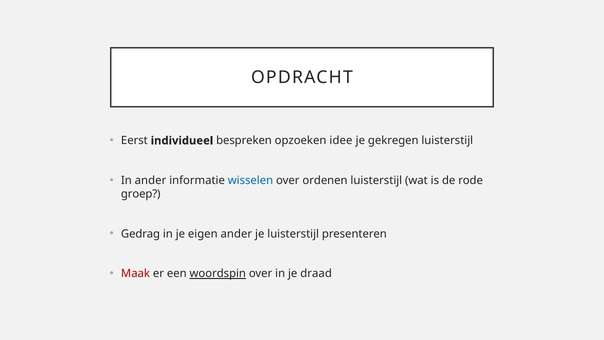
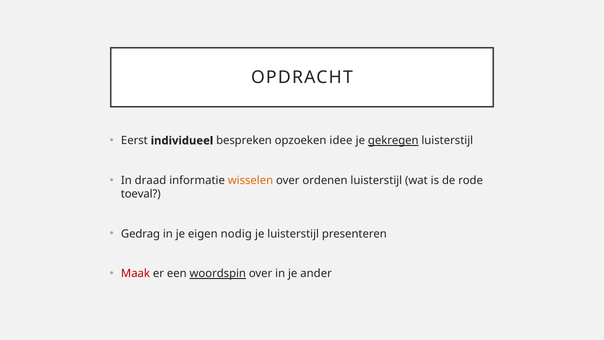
gekregen underline: none -> present (393, 141)
In ander: ander -> draad (151, 180)
wisselen colour: blue -> orange (250, 180)
groep: groep -> toeval (141, 194)
eigen ander: ander -> nodig (236, 234)
draad: draad -> ander (316, 273)
